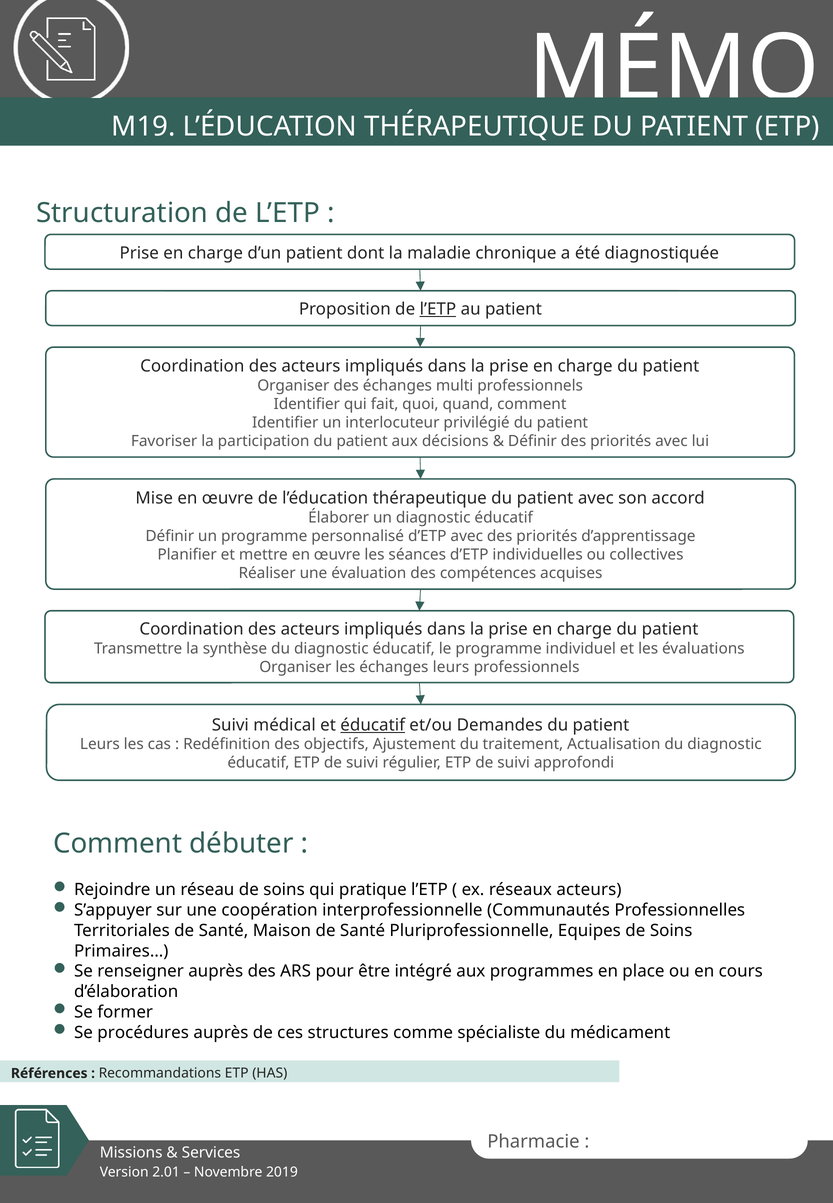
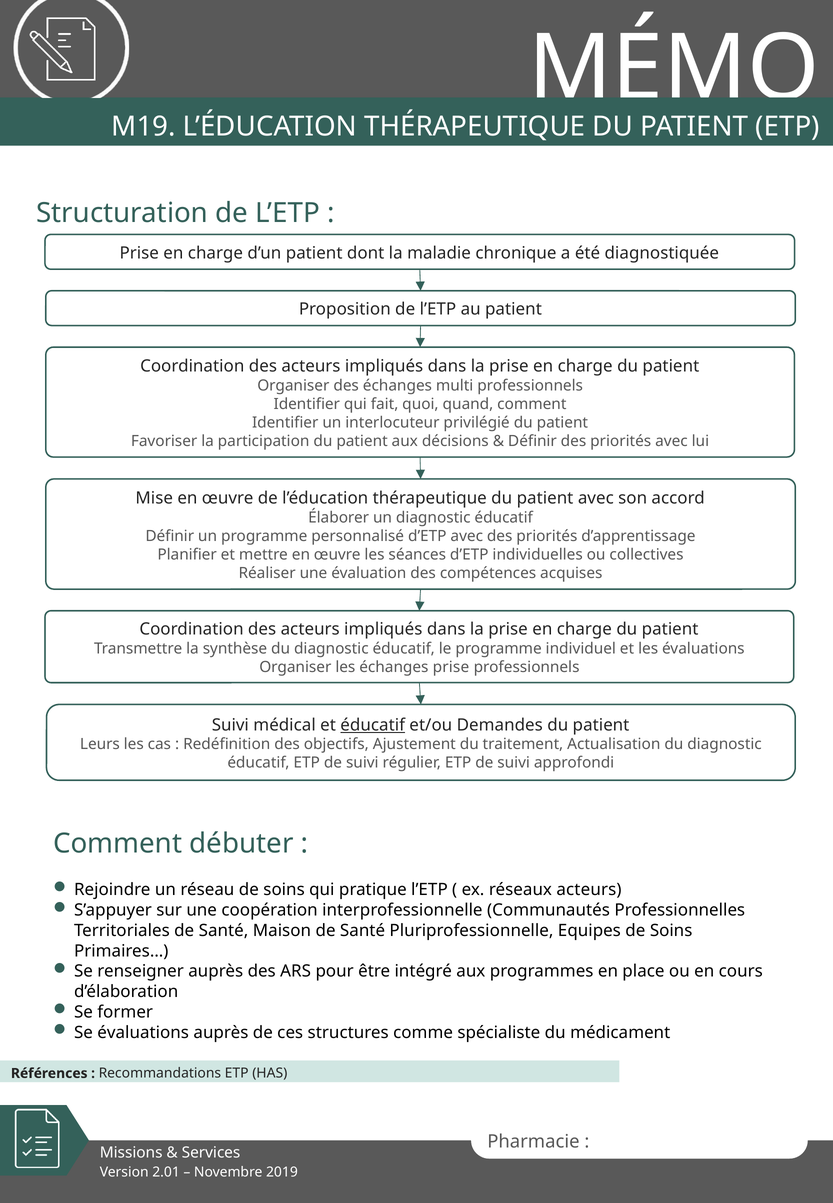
l’ETP underline: present -> none (438, 309)
échanges leurs: leurs -> prise (451, 667)
Se procédures: procédures -> évaluations (143, 1033)
